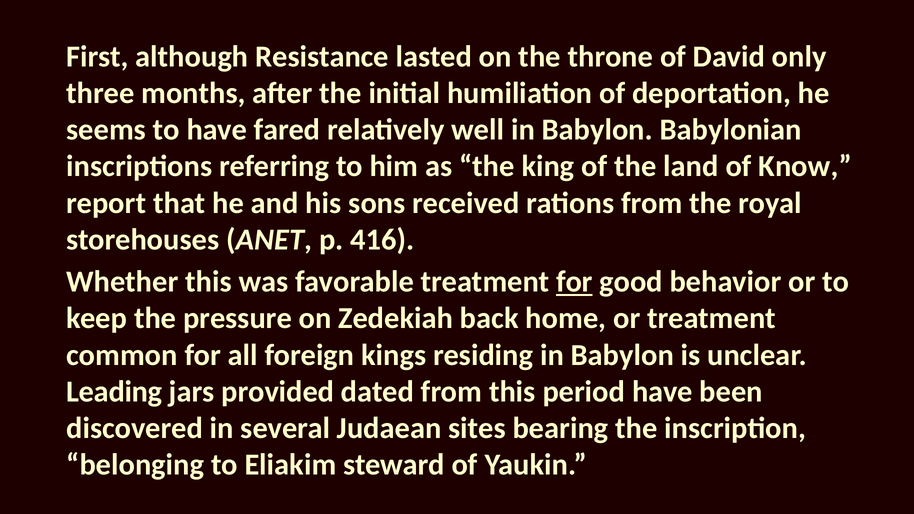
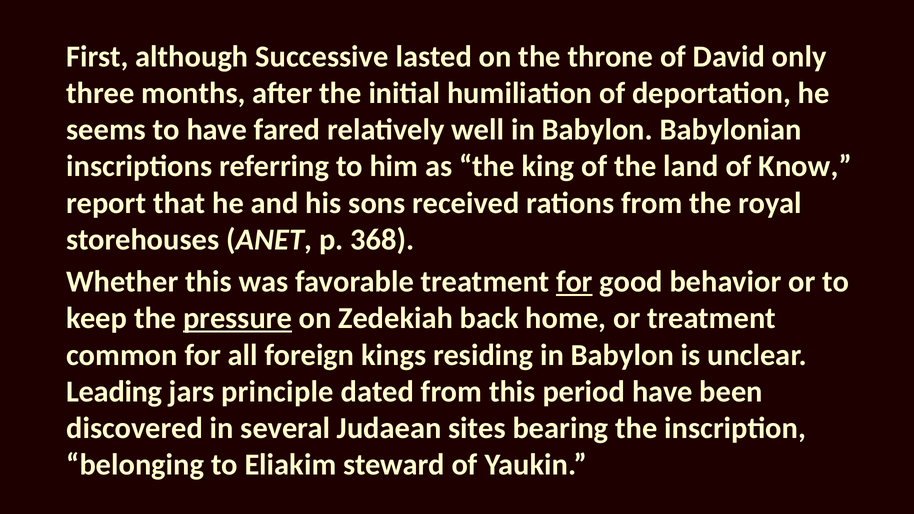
Resistance: Resistance -> Successive (322, 57)
416: 416 -> 368 (382, 240)
pressure underline: none -> present (237, 318)
provided: provided -> principle (278, 392)
